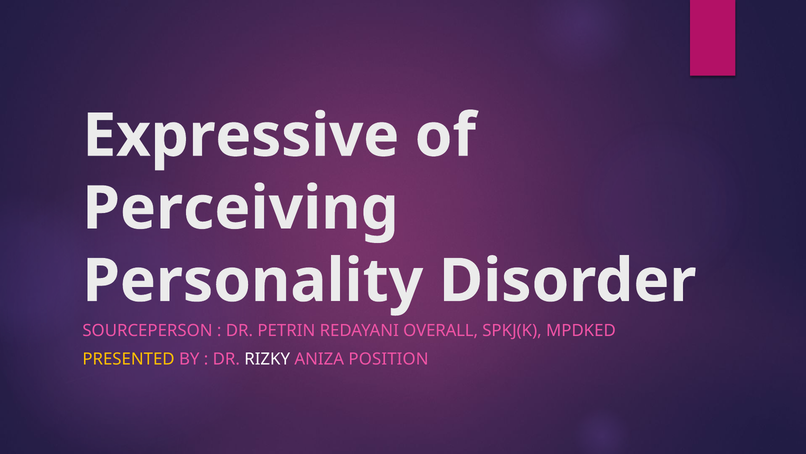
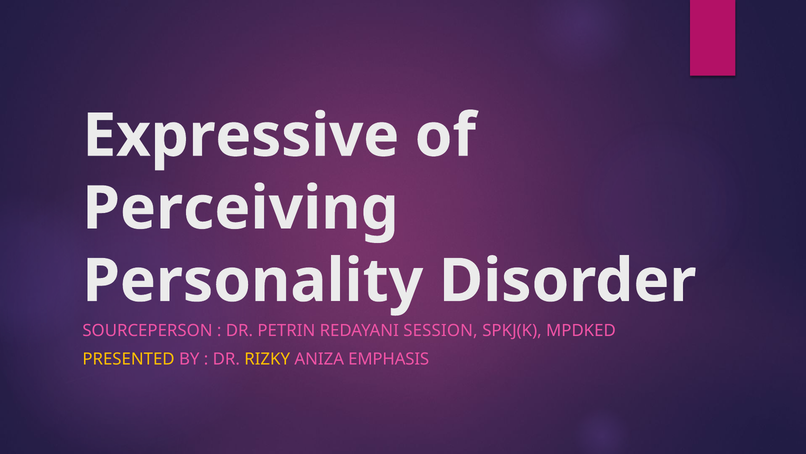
OVERALL: OVERALL -> SESSION (440, 330)
RIZKY colour: white -> yellow (267, 359)
POSITION: POSITION -> EMPHASIS (389, 359)
